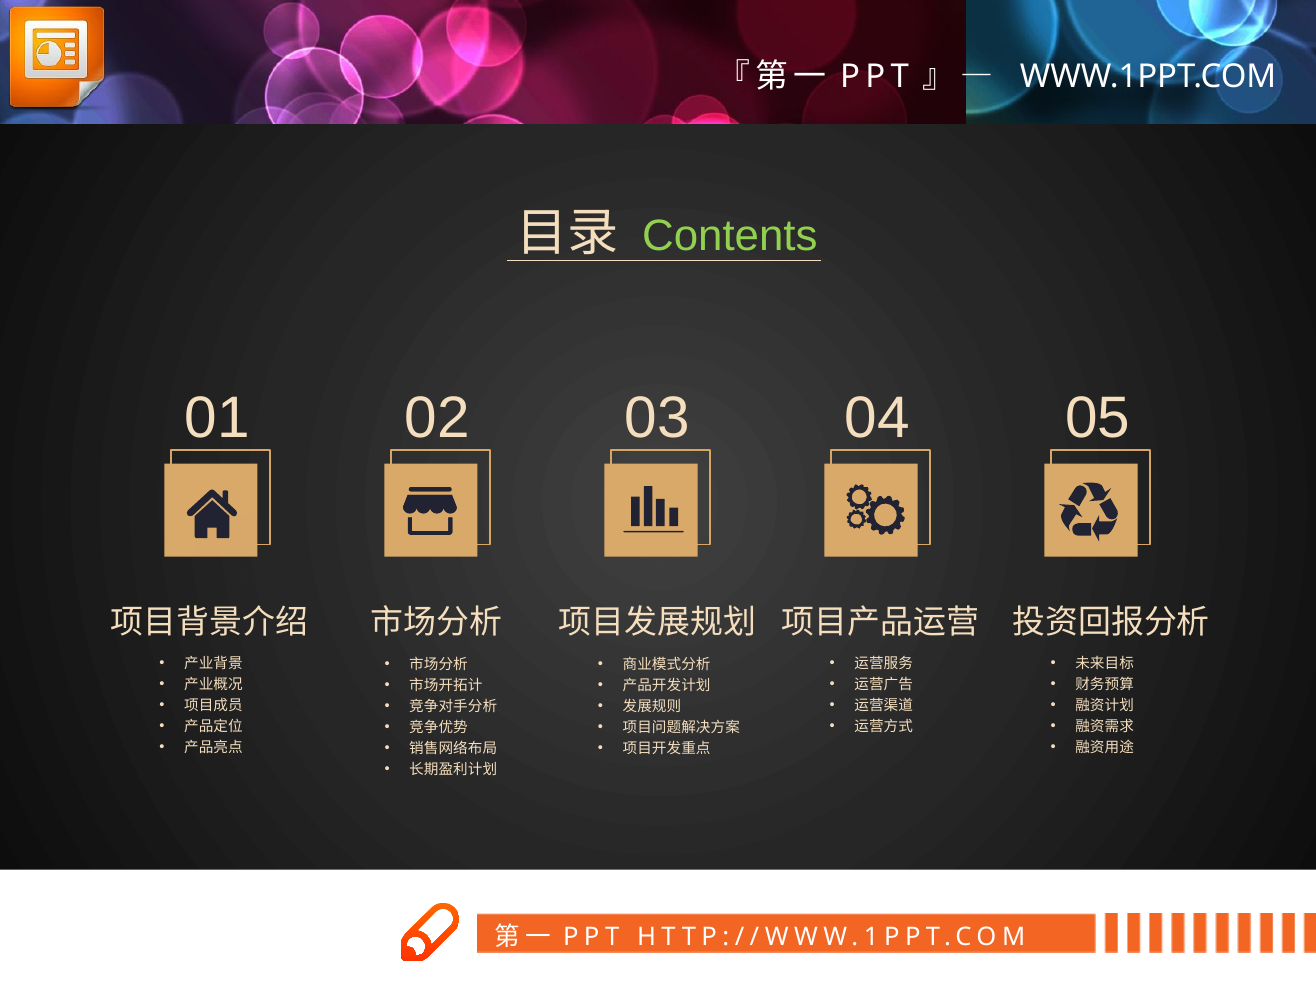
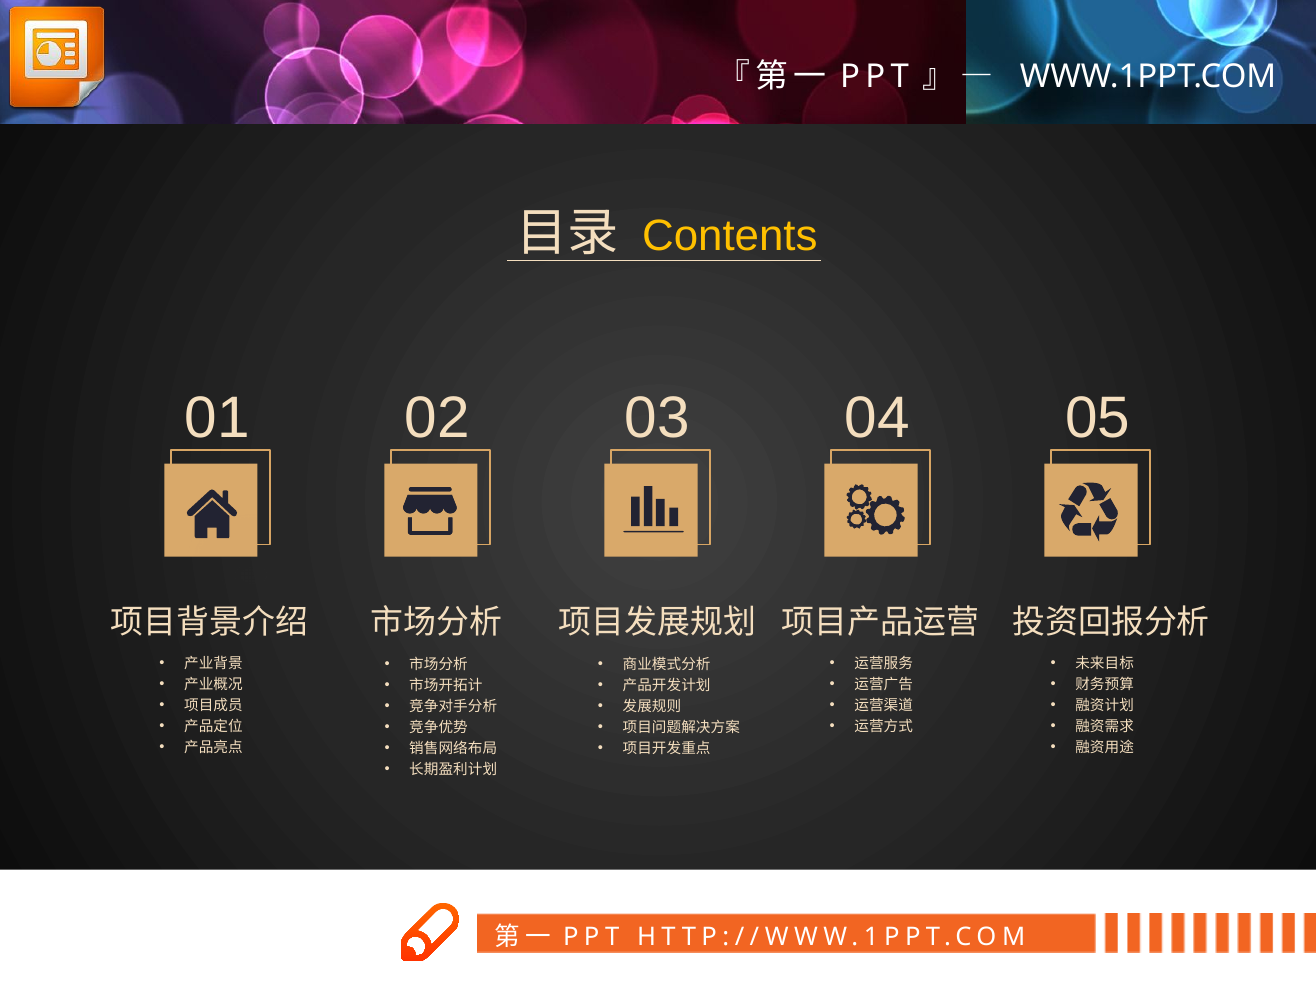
Contents colour: light green -> yellow (730, 236)
